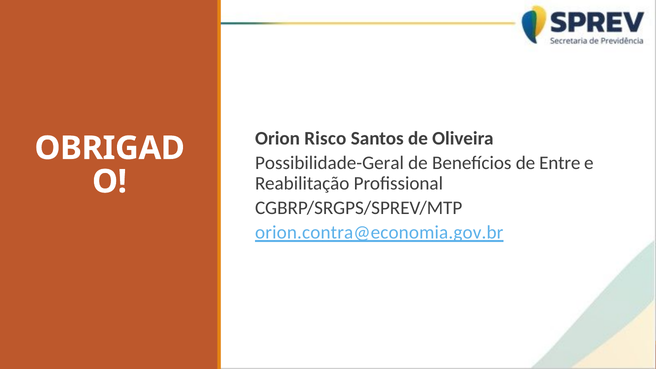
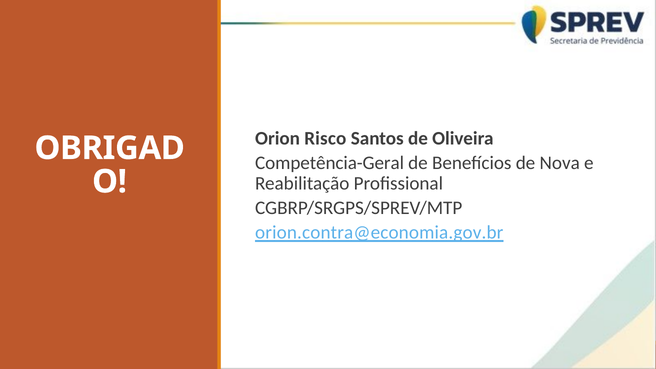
Possibilidade-Geral: Possibilidade-Geral -> Competência-Geral (330, 163)
Entre: Entre -> Nova (560, 163)
